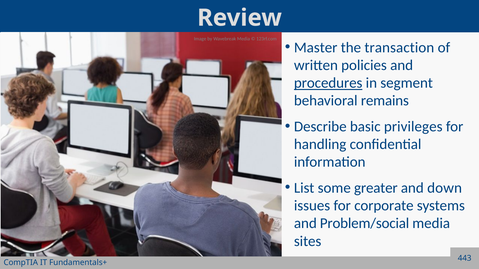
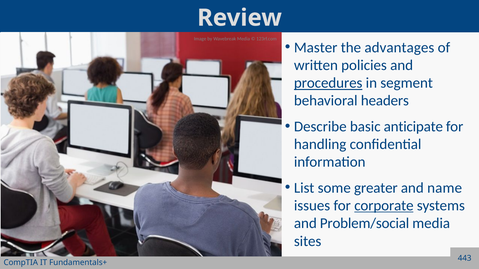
transaction: transaction -> advantages (399, 48)
remains: remains -> headers (385, 101)
privileges: privileges -> anticipate (413, 127)
down: down -> name (445, 188)
corporate underline: none -> present (384, 206)
